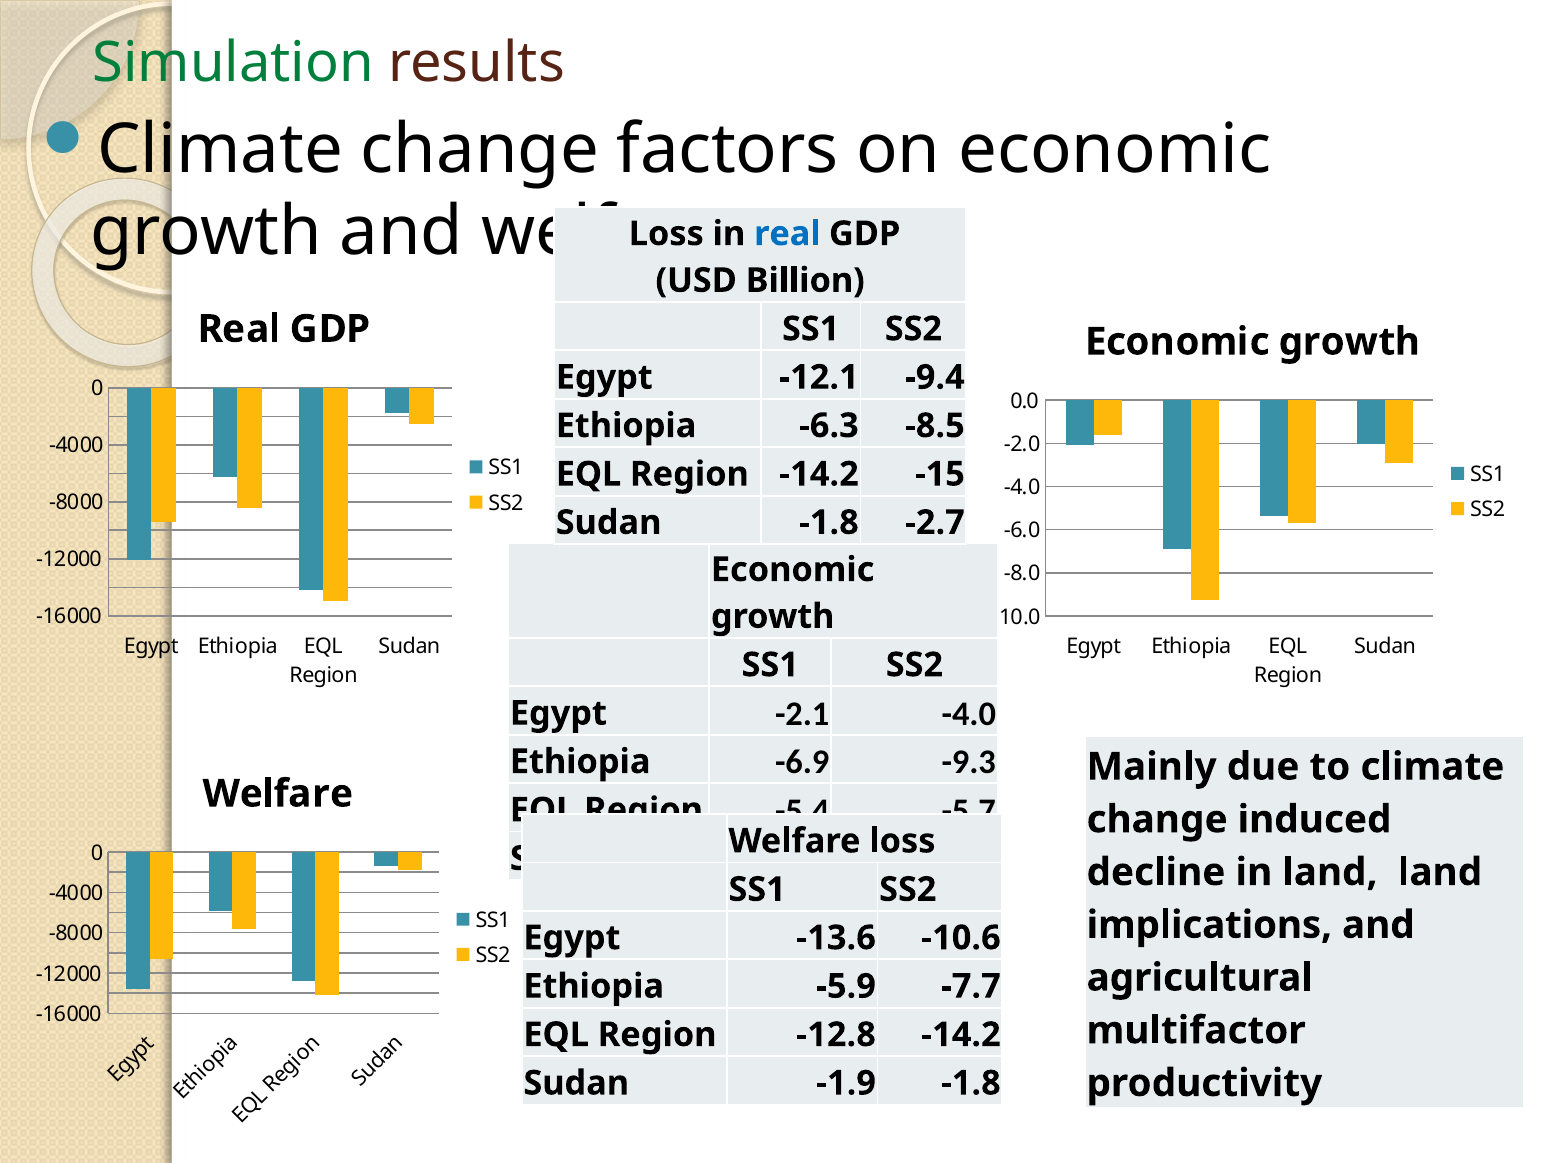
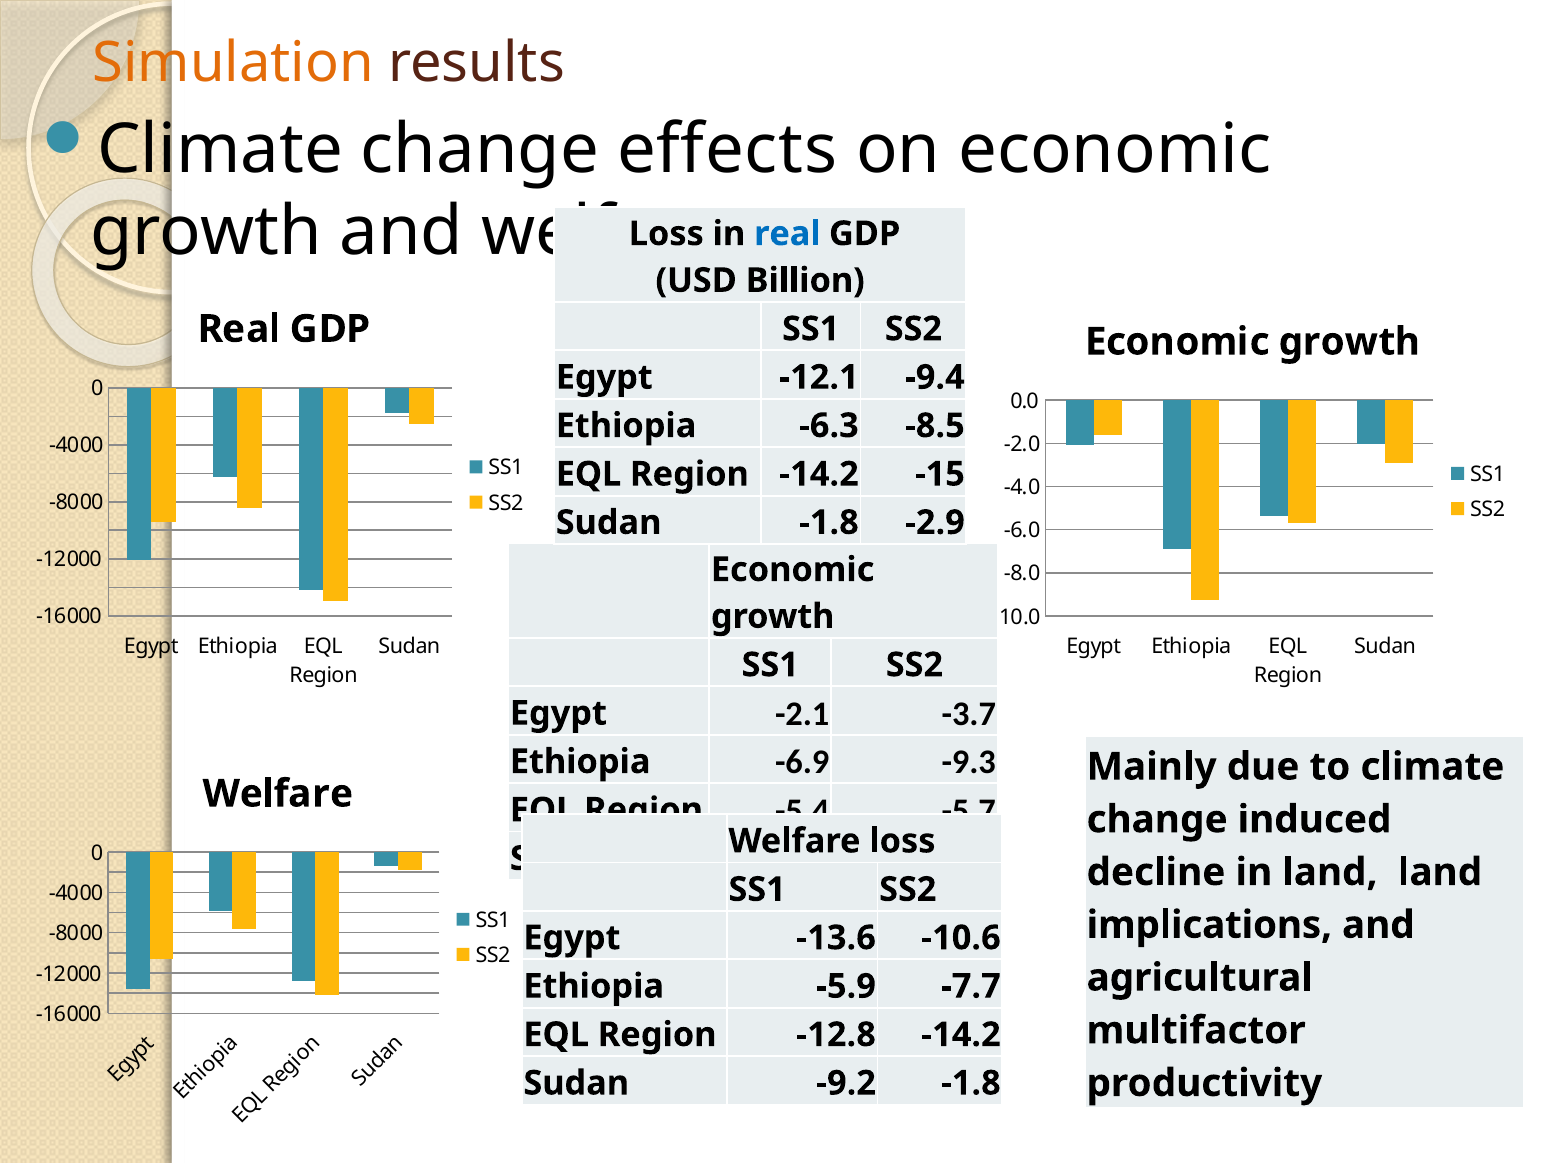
Simulation colour: green -> orange (233, 63)
factors: factors -> effects (727, 149)
-1.8 -2.7: -2.7 -> -2.9 (935, 522)
-2.1 -4.0: -4.0 -> -3.7 (969, 714)
-1.9: -1.9 -> -9.2 (846, 1083)
